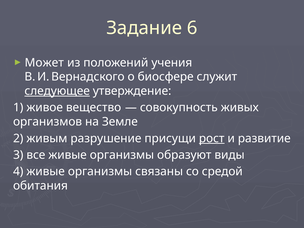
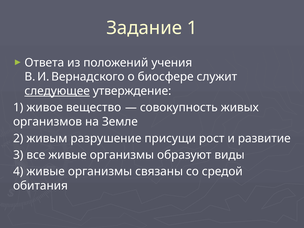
Задание 6: 6 -> 1 (192, 28)
Может: Может -> Ответа (44, 63)
рост underline: present -> none (212, 138)
